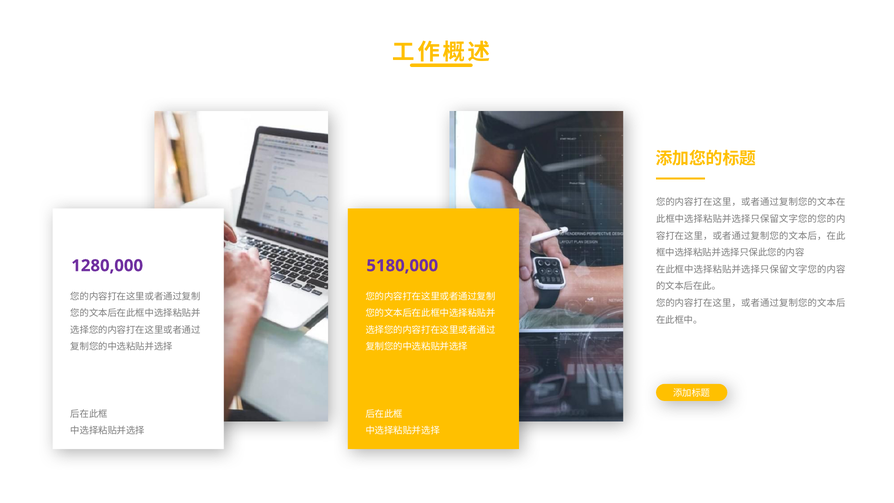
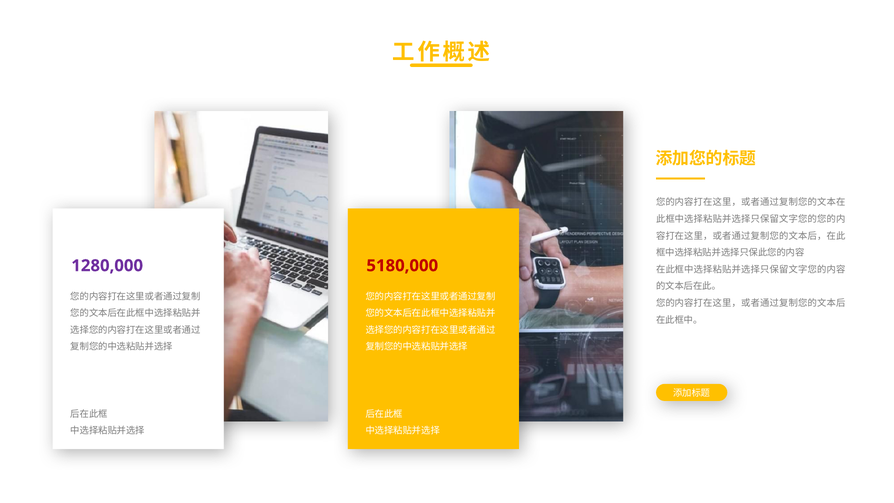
5180,000 colour: purple -> red (402, 266)
